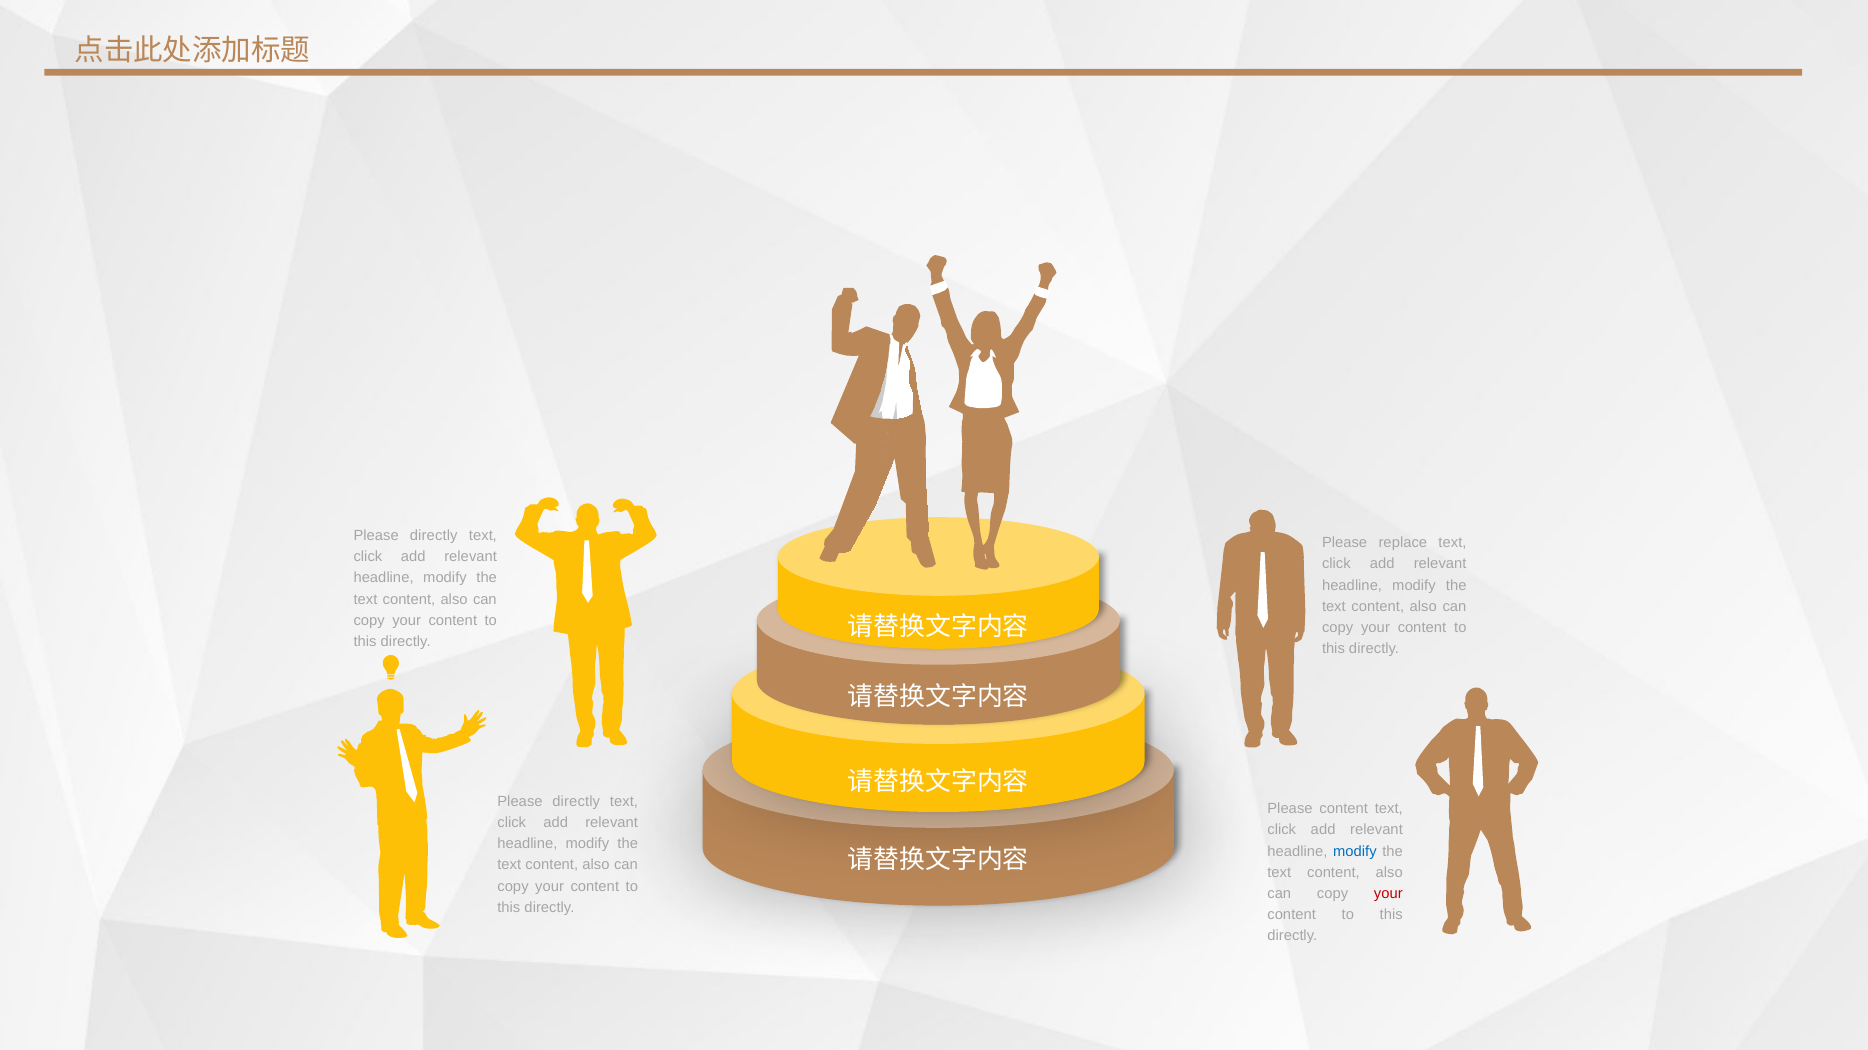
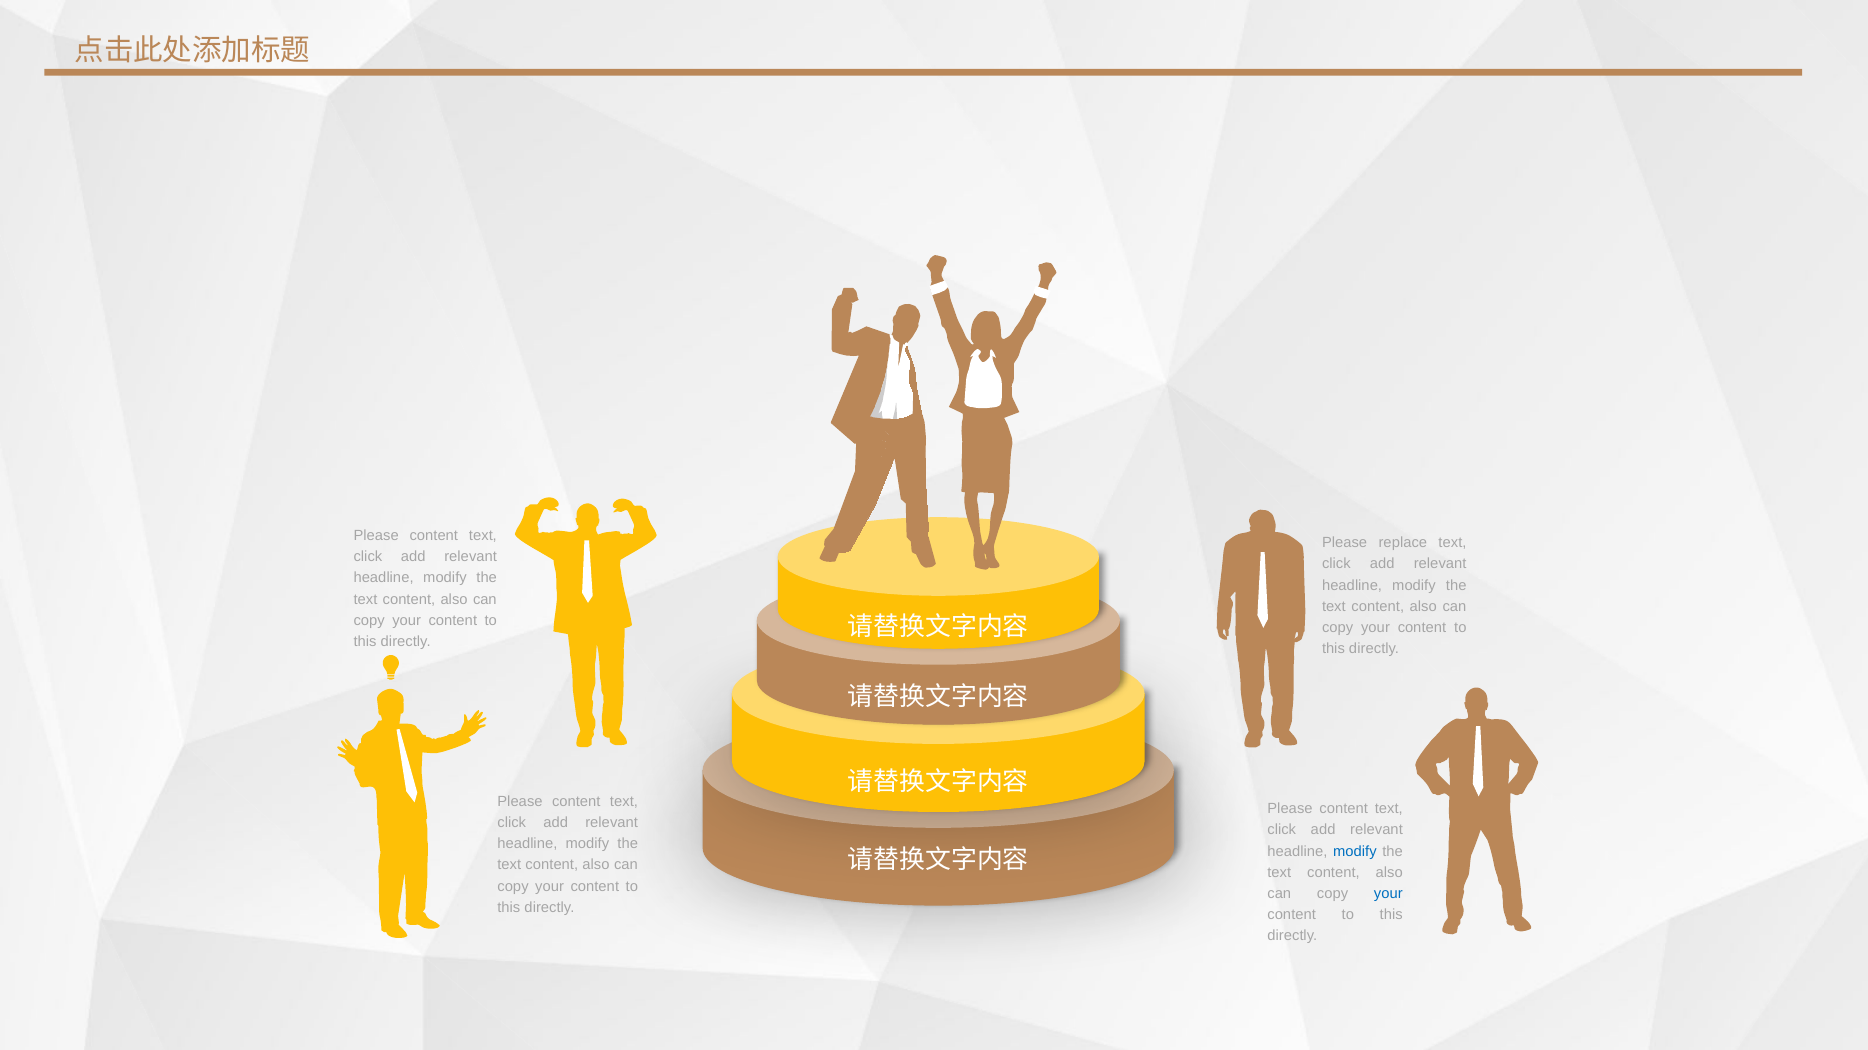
directly: directly -> content (434, 536)
directly: directly -> content (576, 802)
your colour: red -> blue (1388, 894)
